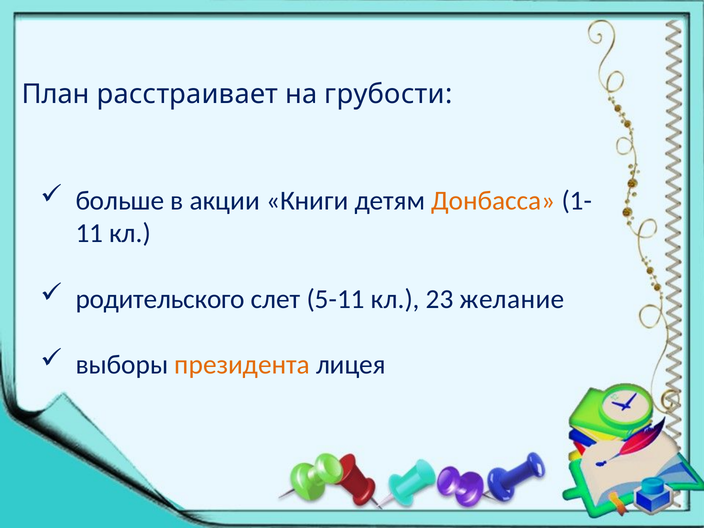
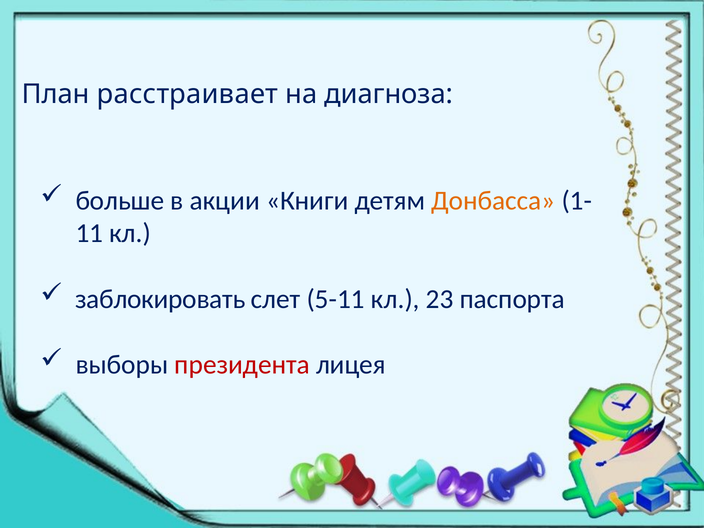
грубости: грубости -> диагноза (389, 94)
родительского: родительского -> заблокировать (160, 299)
желание: желание -> паспорта (512, 299)
президента colour: orange -> red (242, 365)
